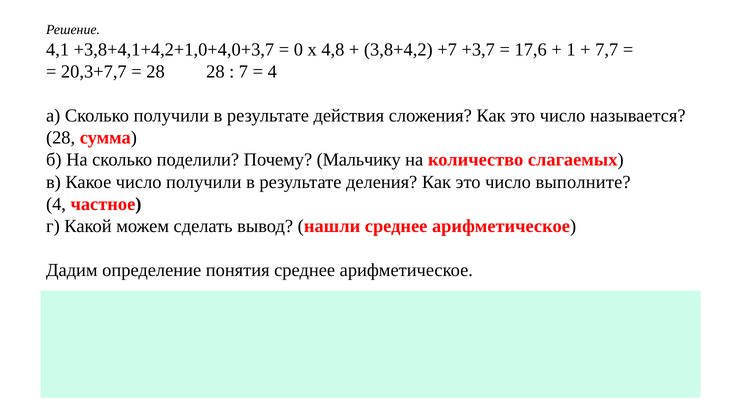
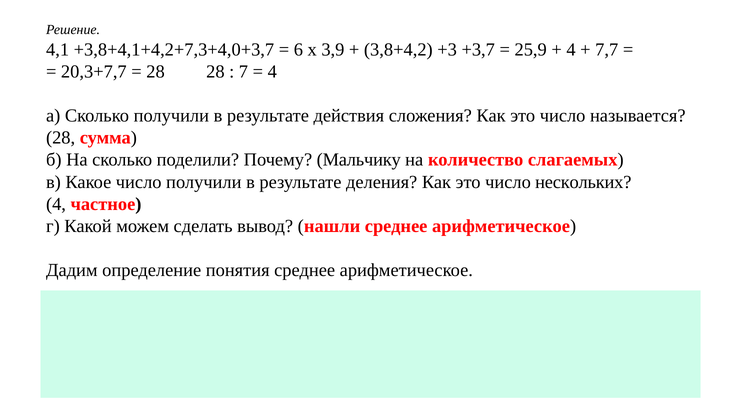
+3,8+4,1+4,2+1,0+4,0+3,7: +3,8+4,1+4,2+1,0+4,0+3,7 -> +3,8+4,1+4,2+7,3+4,0+3,7 (174, 50)
0: 0 -> 6 (298, 50)
4,8: 4,8 -> 3,9 (333, 50)
+7: +7 -> +3 (447, 50)
17,6: 17,6 -> 25,9 (531, 50)
1: 1 -> 4 (571, 50)
выполните: выполните -> нескольких (583, 182)
